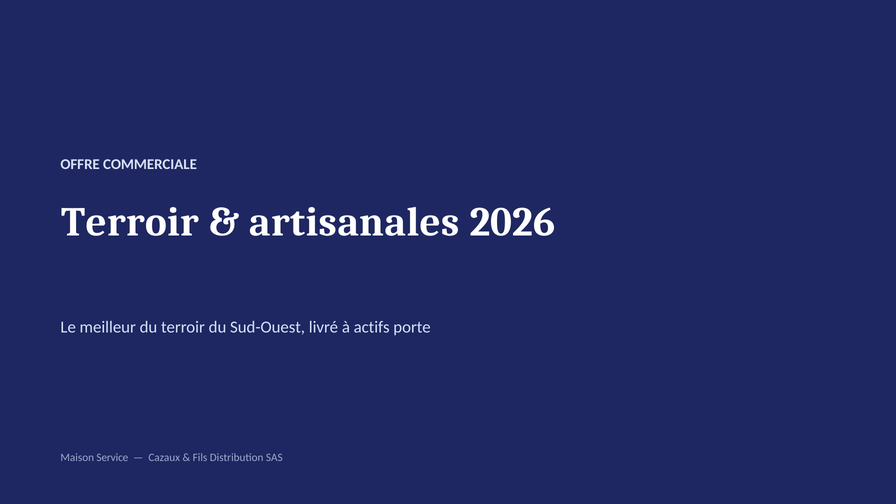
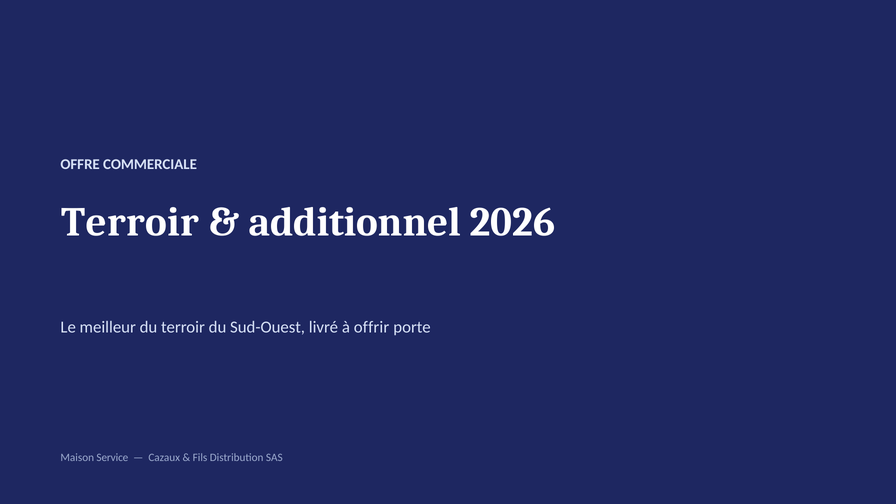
artisanales: artisanales -> additionnel (355, 222)
actifs: actifs -> offrir (372, 327)
